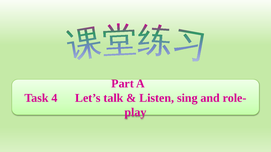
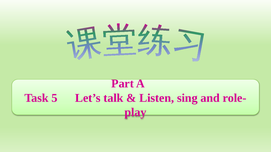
4: 4 -> 5 (54, 98)
